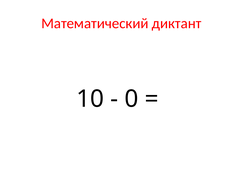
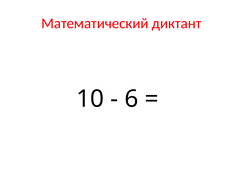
0: 0 -> 6 (131, 99)
